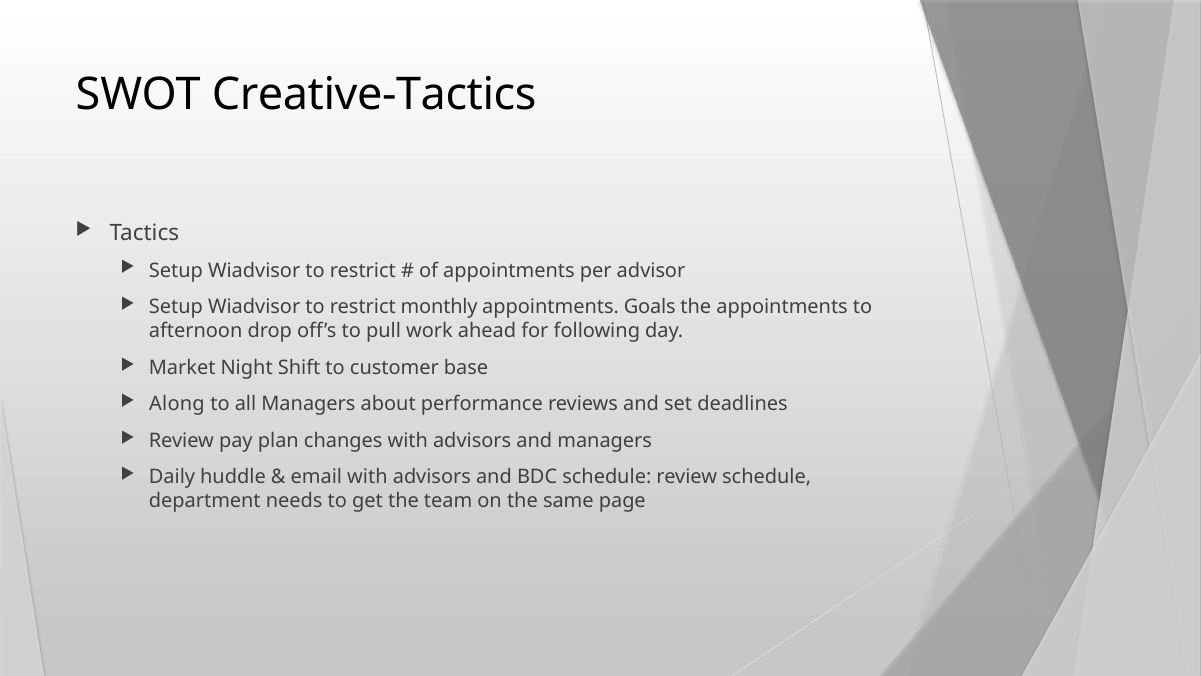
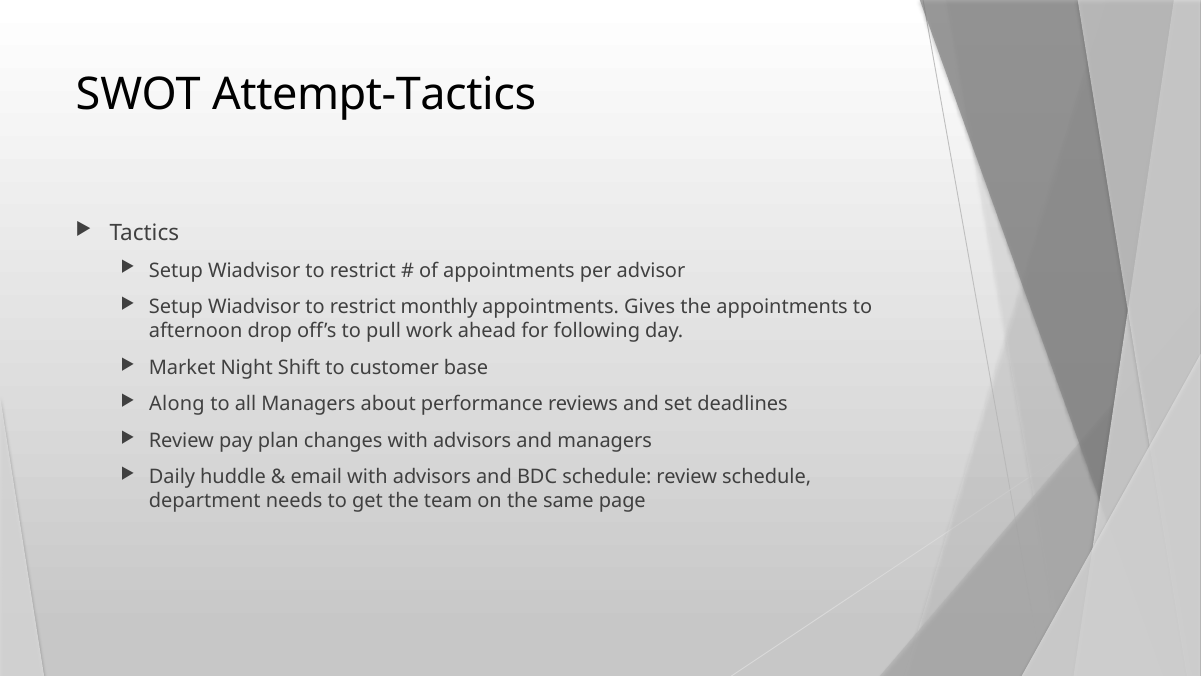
Creative-Tactics: Creative-Tactics -> Attempt-Tactics (374, 95)
Goals: Goals -> Gives (650, 307)
